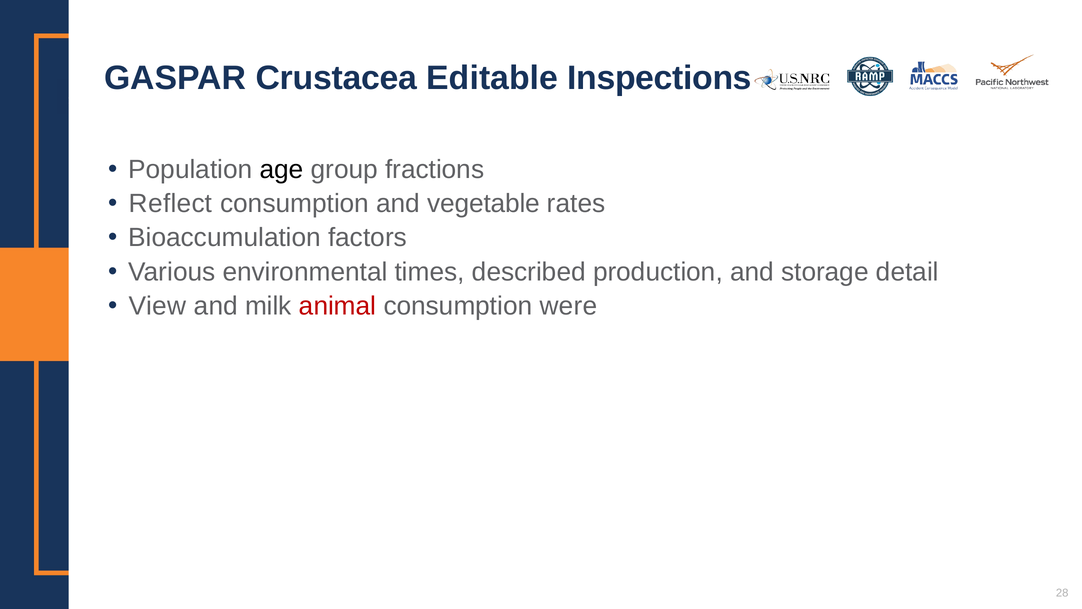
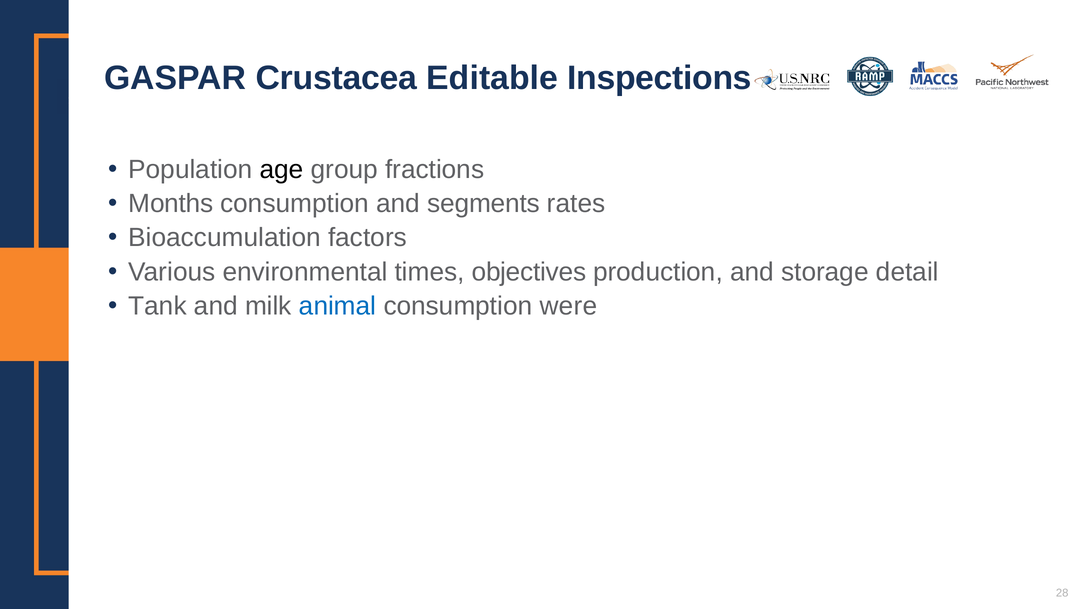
Reflect: Reflect -> Months (171, 204)
vegetable: vegetable -> segments (484, 204)
described: described -> objectives (529, 272)
View: View -> Tank (158, 306)
animal colour: red -> blue (338, 306)
